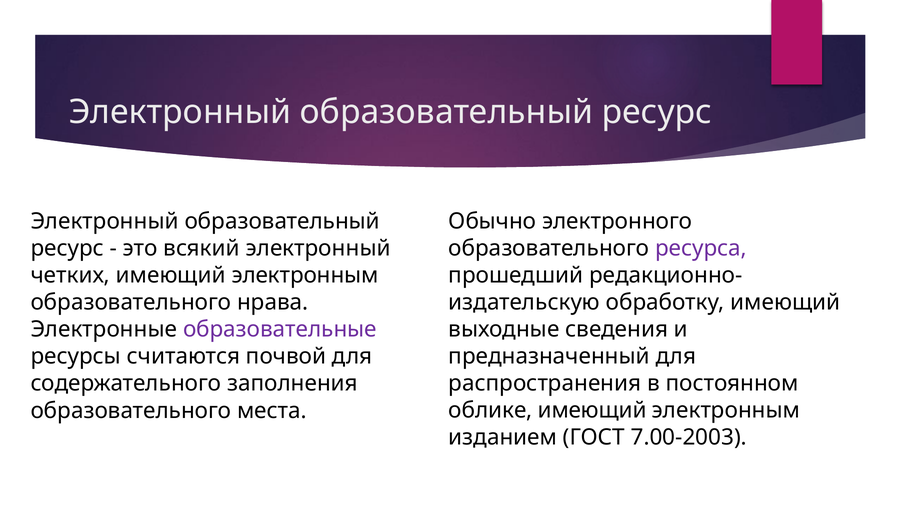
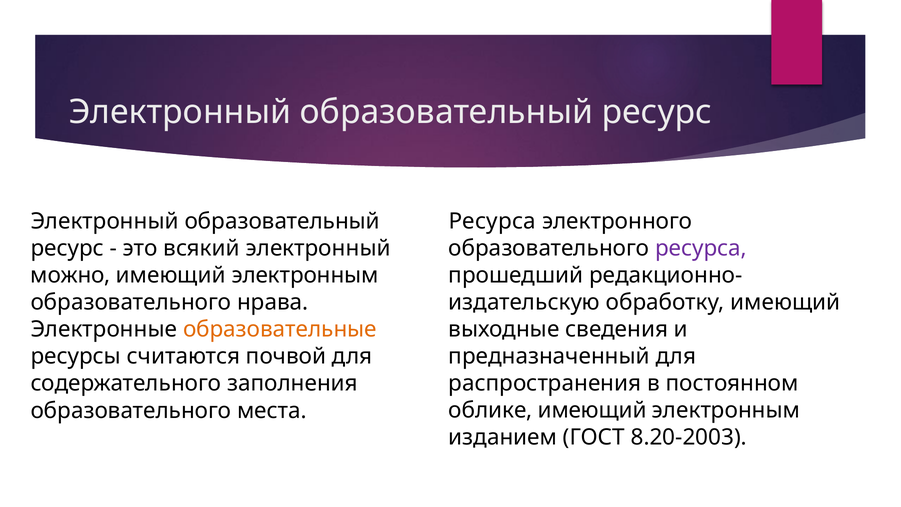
Обычно: Обычно -> Ресурса (492, 221)
четких: четких -> можно (70, 275)
образовательные colour: purple -> orange (280, 329)
7.00-2003: 7.00-2003 -> 8.20-2003 (689, 437)
